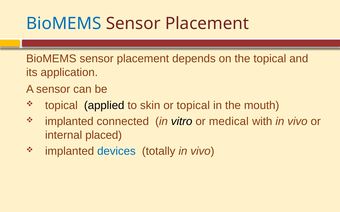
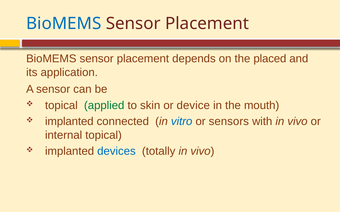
the topical: topical -> placed (270, 59)
applied colour: black -> green (104, 106)
or topical: topical -> device (193, 106)
vitro colour: black -> blue (182, 122)
medical: medical -> sensors (229, 122)
internal placed: placed -> topical (104, 135)
